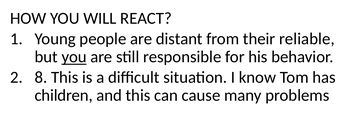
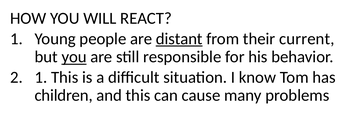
distant underline: none -> present (179, 39)
reliable: reliable -> current (307, 39)
2 8: 8 -> 1 (41, 77)
